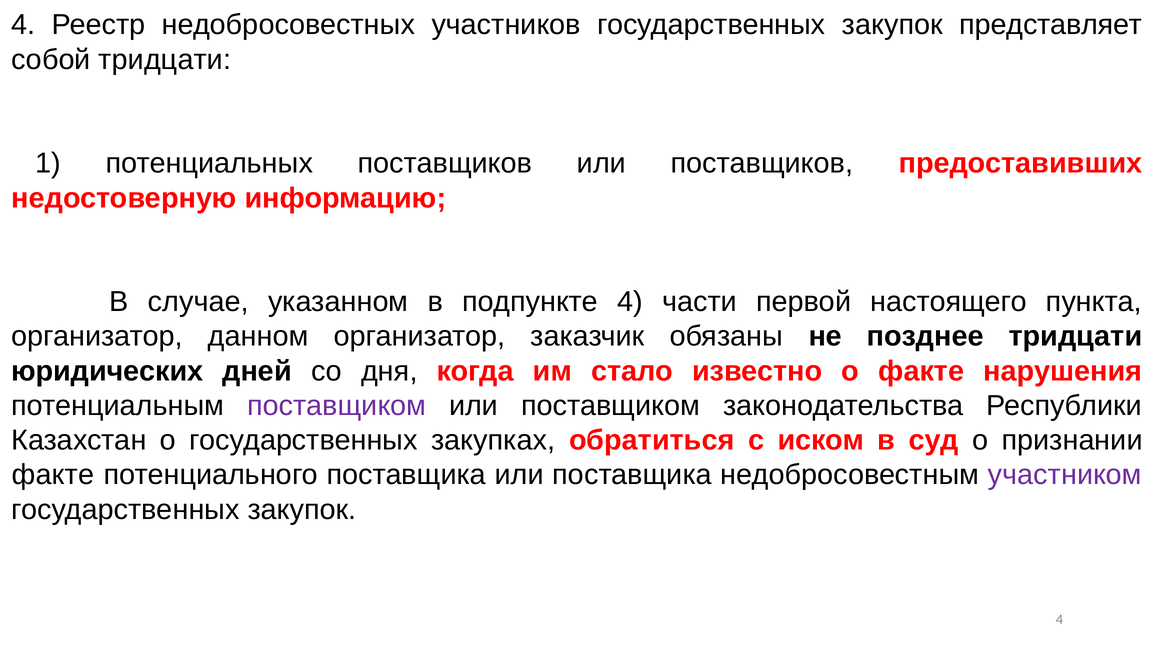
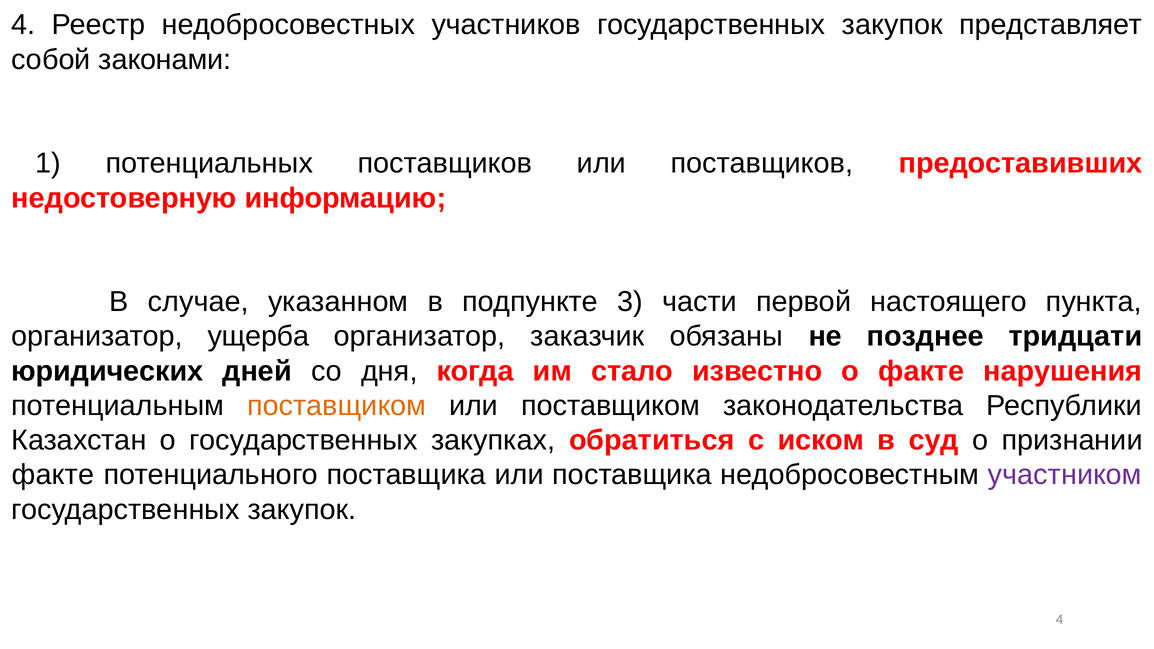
собой тридцати: тридцати -> законами (165, 60)
подпункте 4: 4 -> 3 (630, 302)
данном: данном -> ущерба (258, 337)
поставщиком colour: purple -> orange (337, 406)
